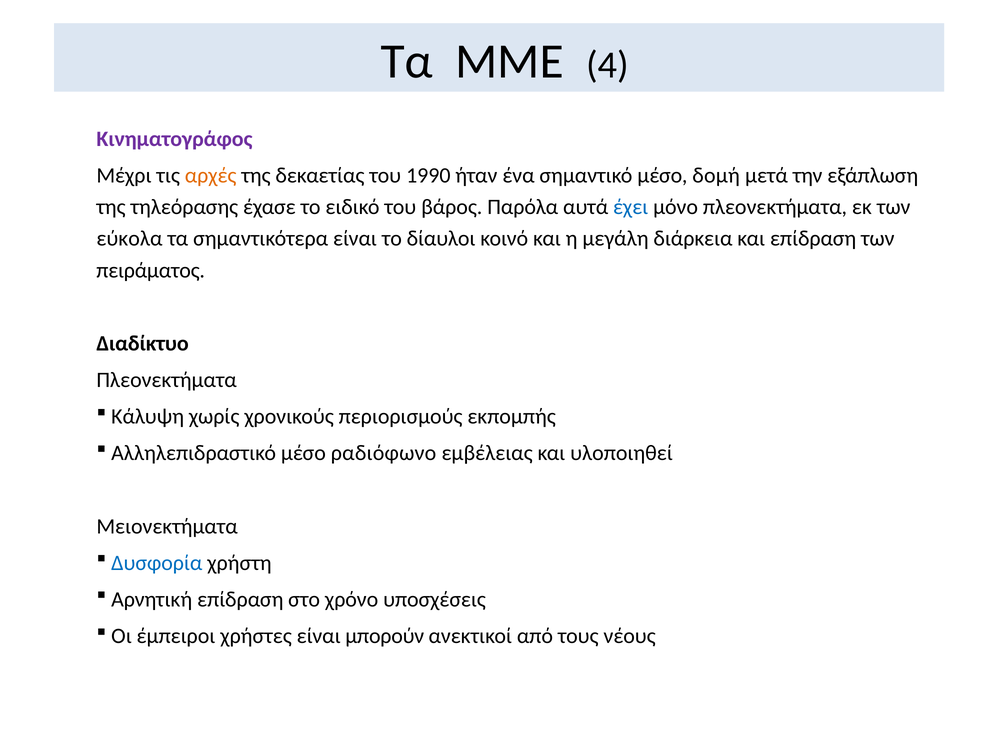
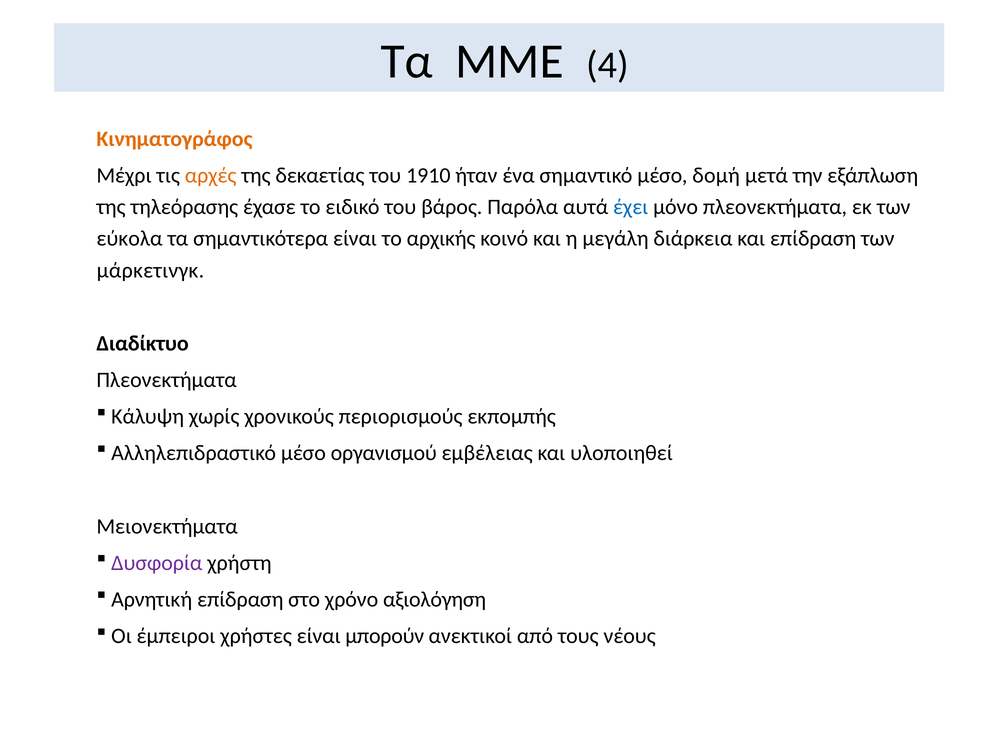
Κινηματογράφος colour: purple -> orange (174, 139)
1990: 1990 -> 1910 (428, 175)
δίαυλοι: δίαυλοι -> αρχικής (441, 239)
πειράματος: πειράματος -> μάρκετινγκ (150, 270)
ραδιόφωνο: ραδιόφωνο -> οργανισμού (384, 453)
Δυσφορία colour: blue -> purple (157, 563)
υποσχέσεις: υποσχέσεις -> αξιολόγηση (435, 599)
